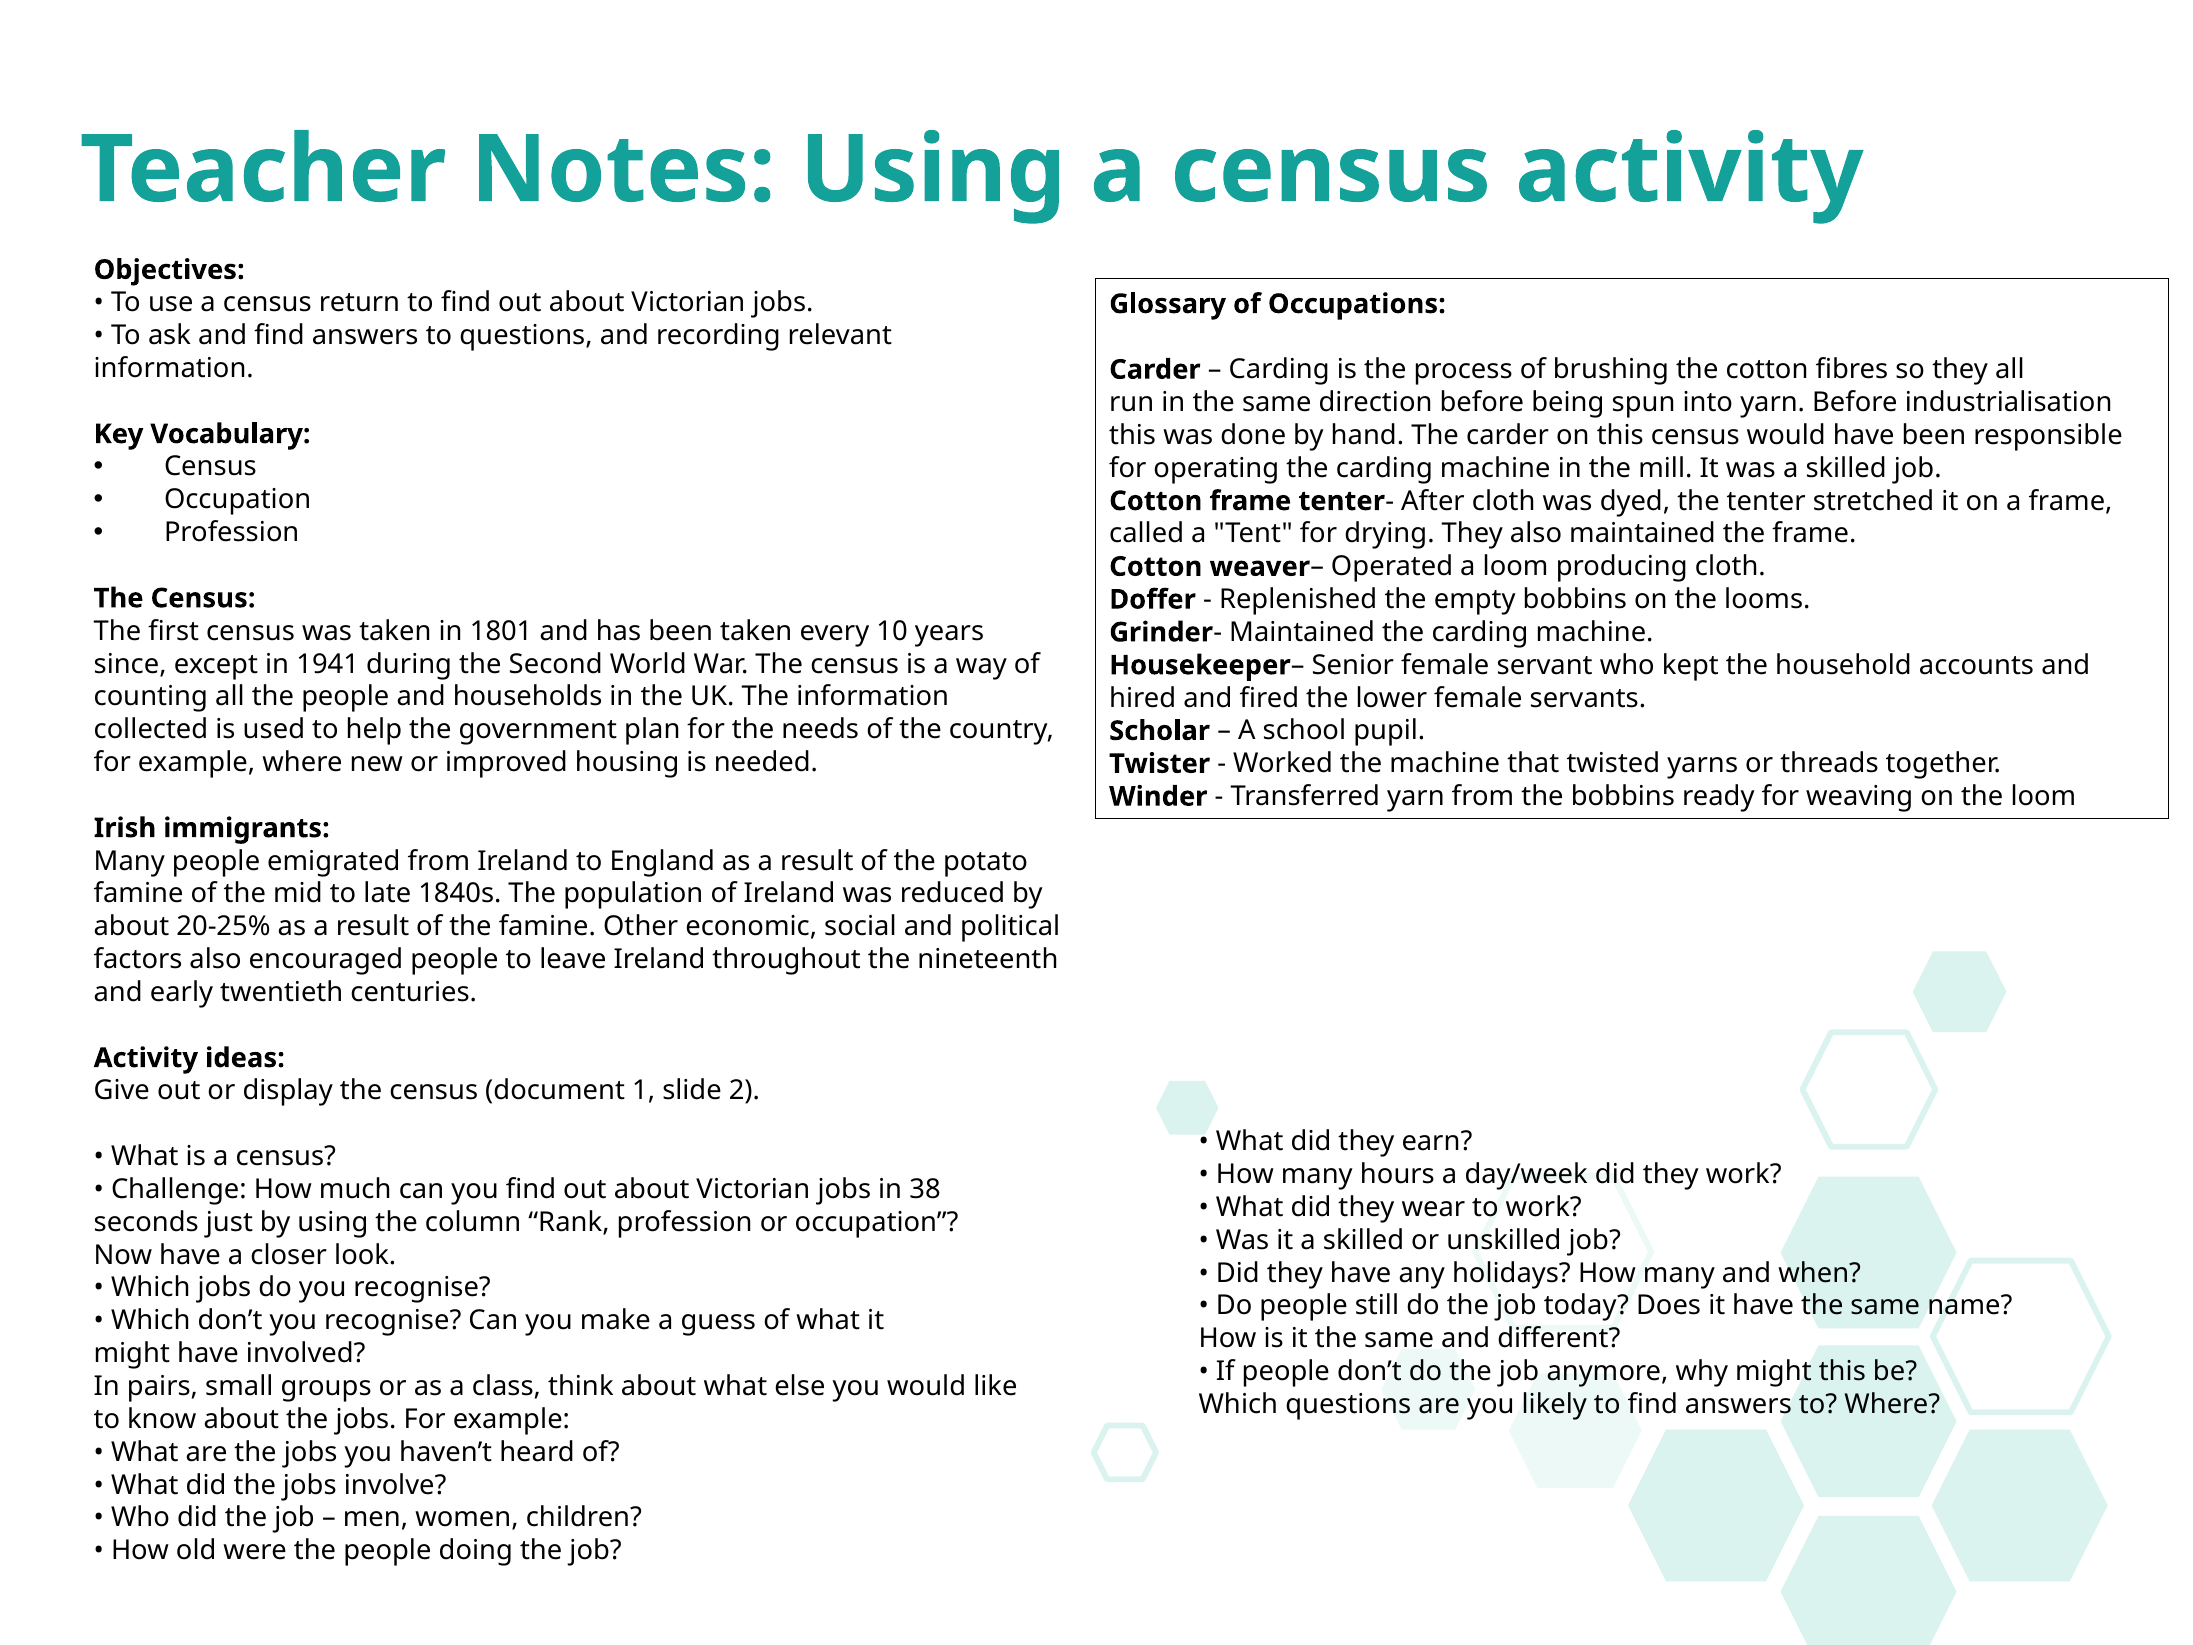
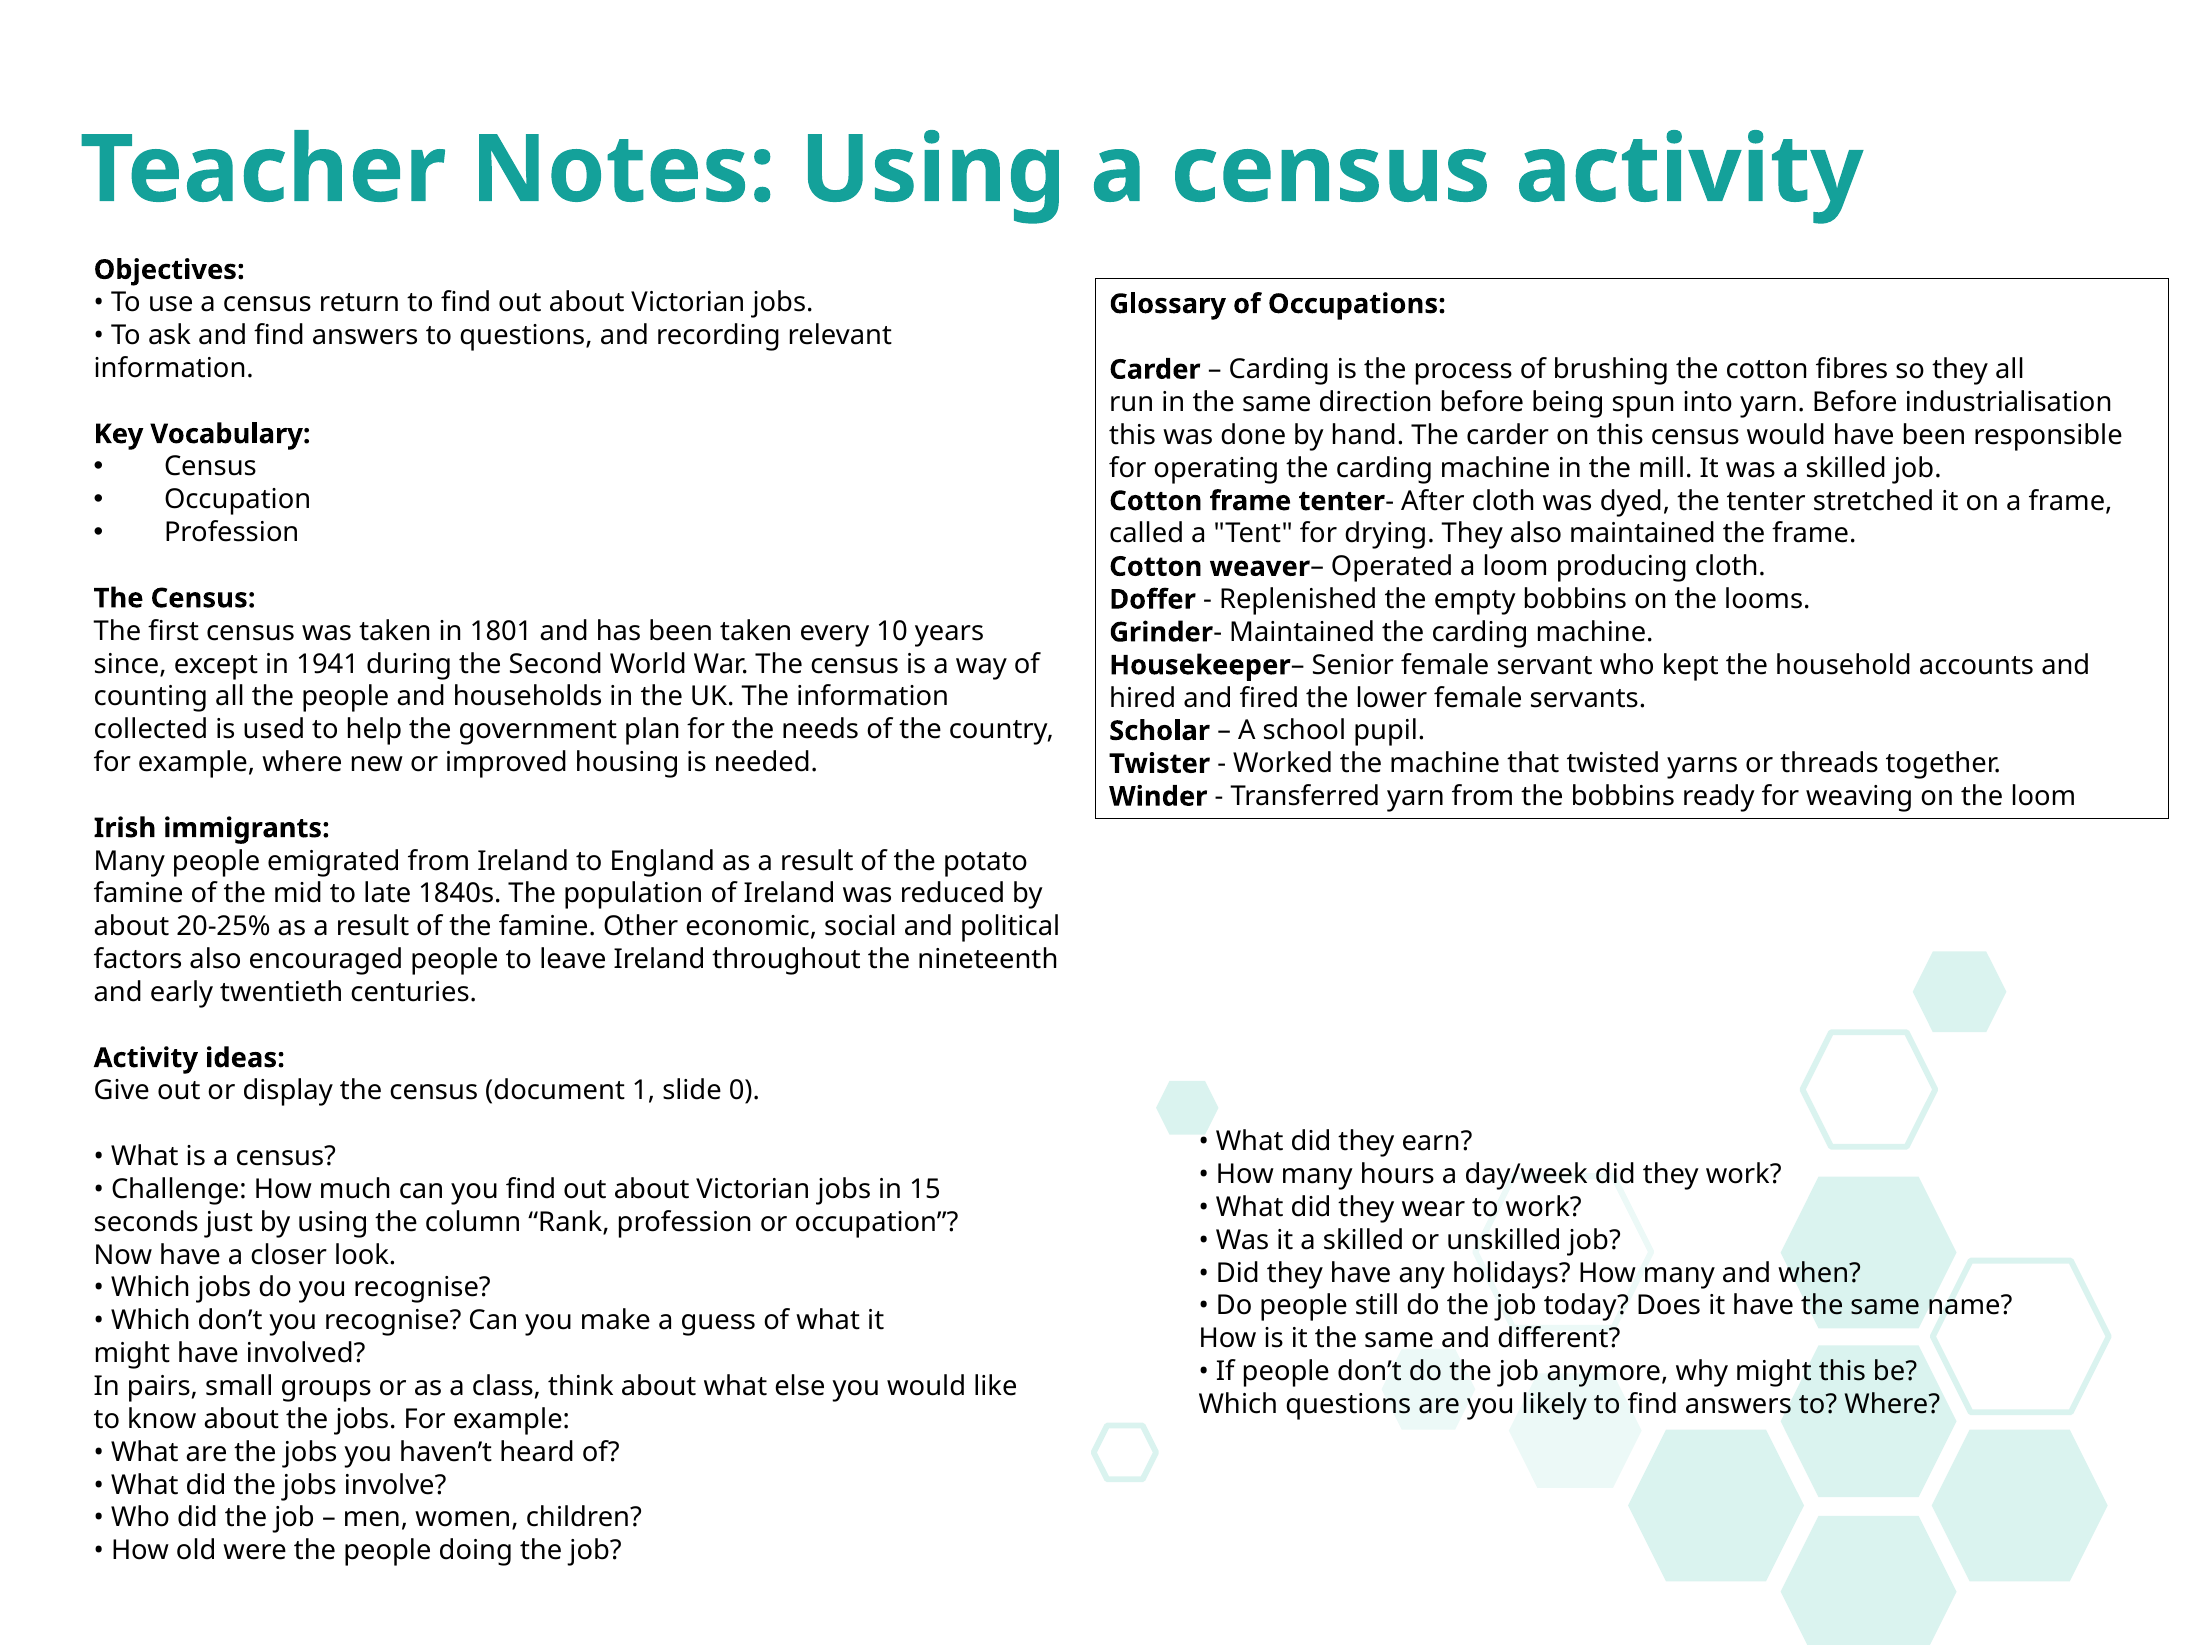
2: 2 -> 0 (744, 1091)
38: 38 -> 15 (925, 1189)
